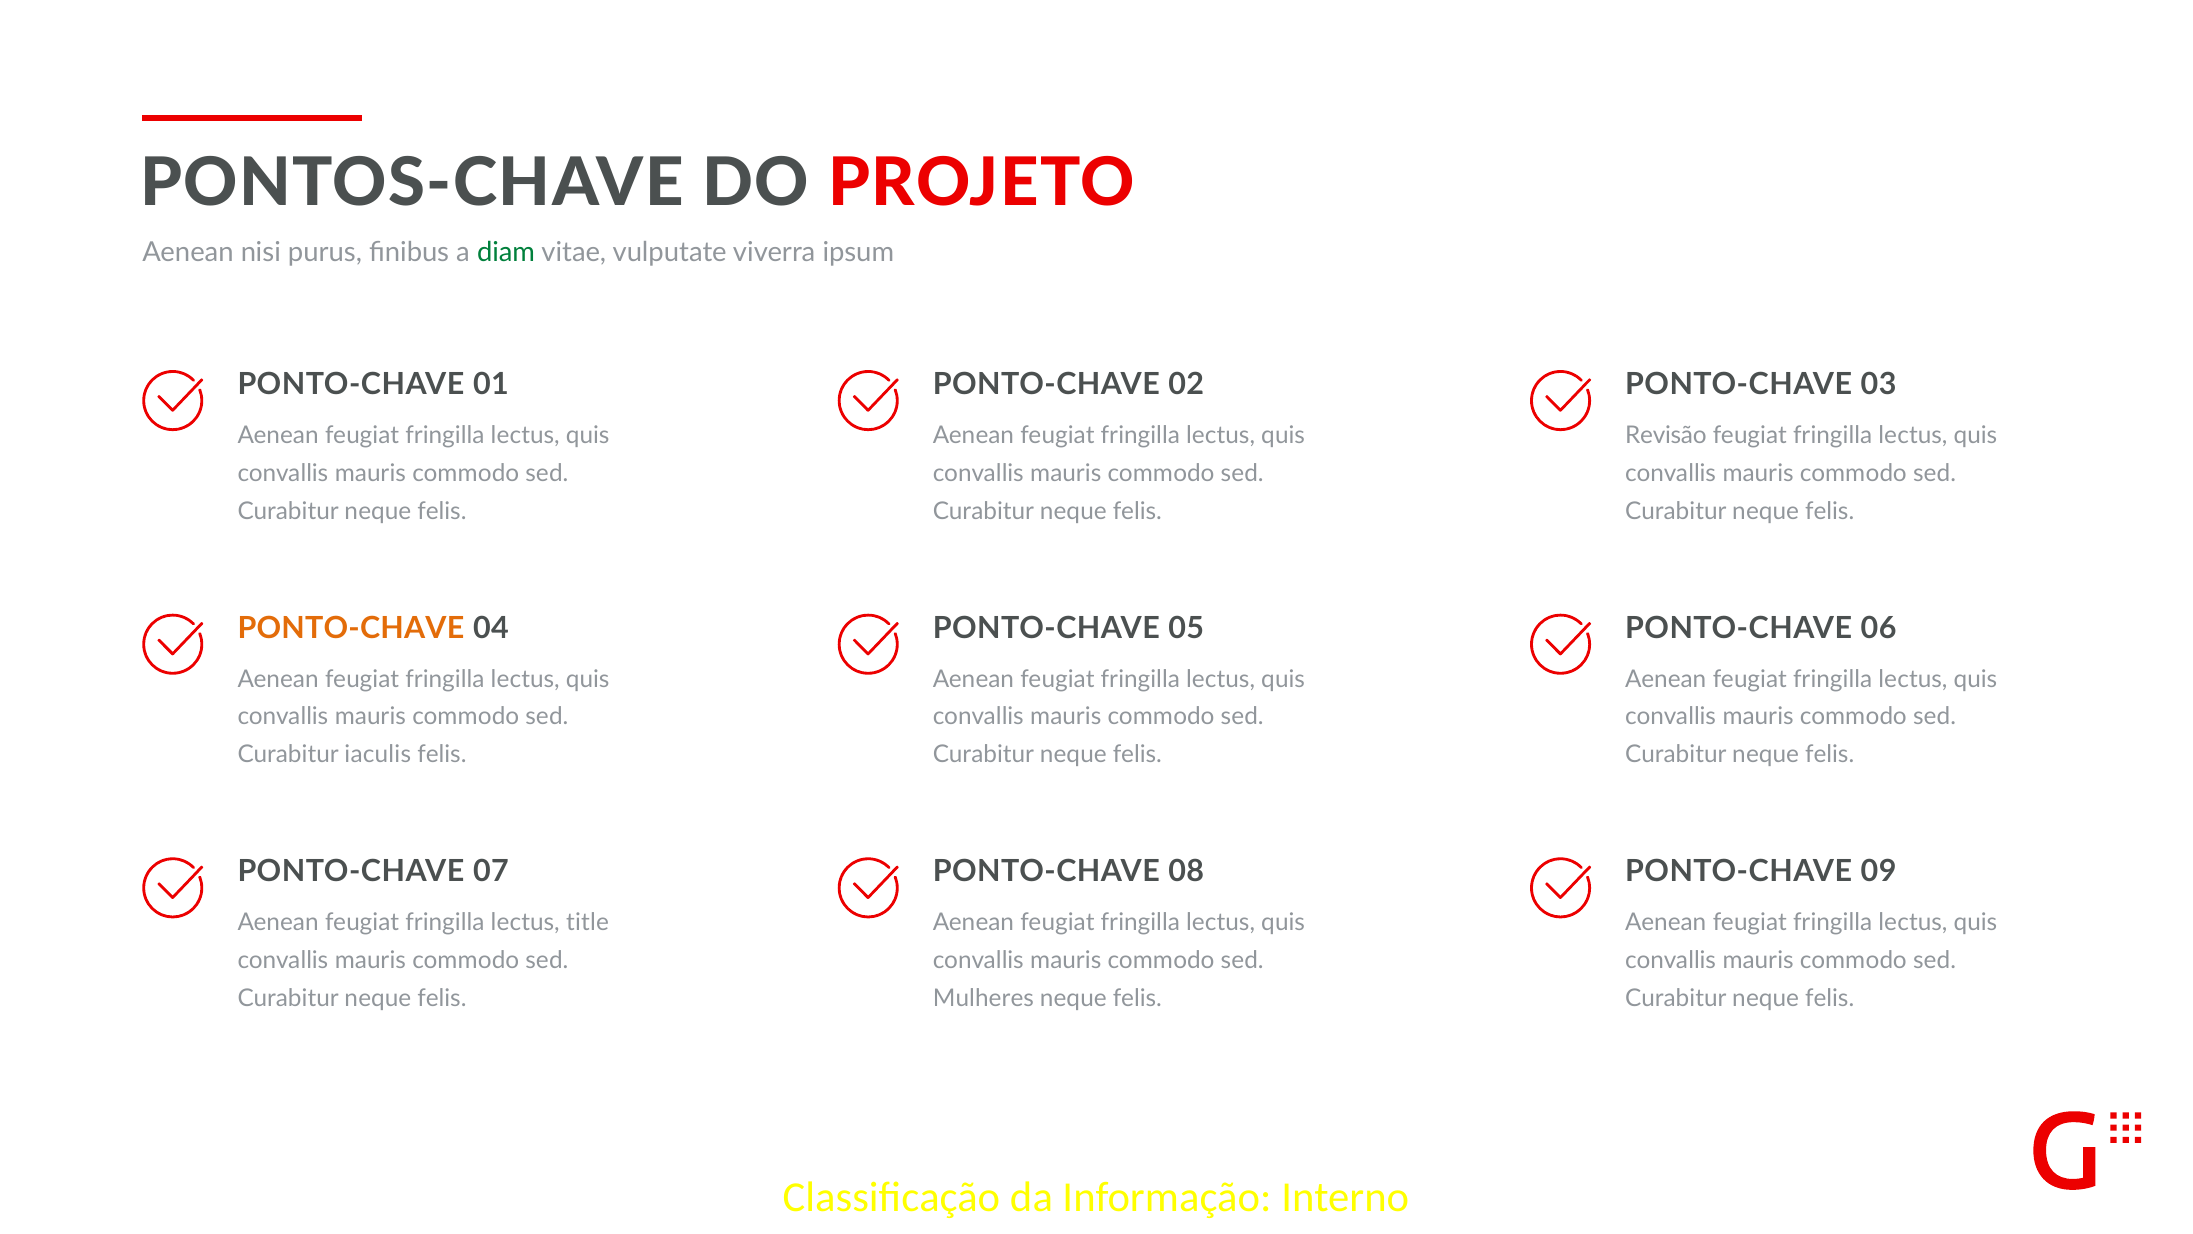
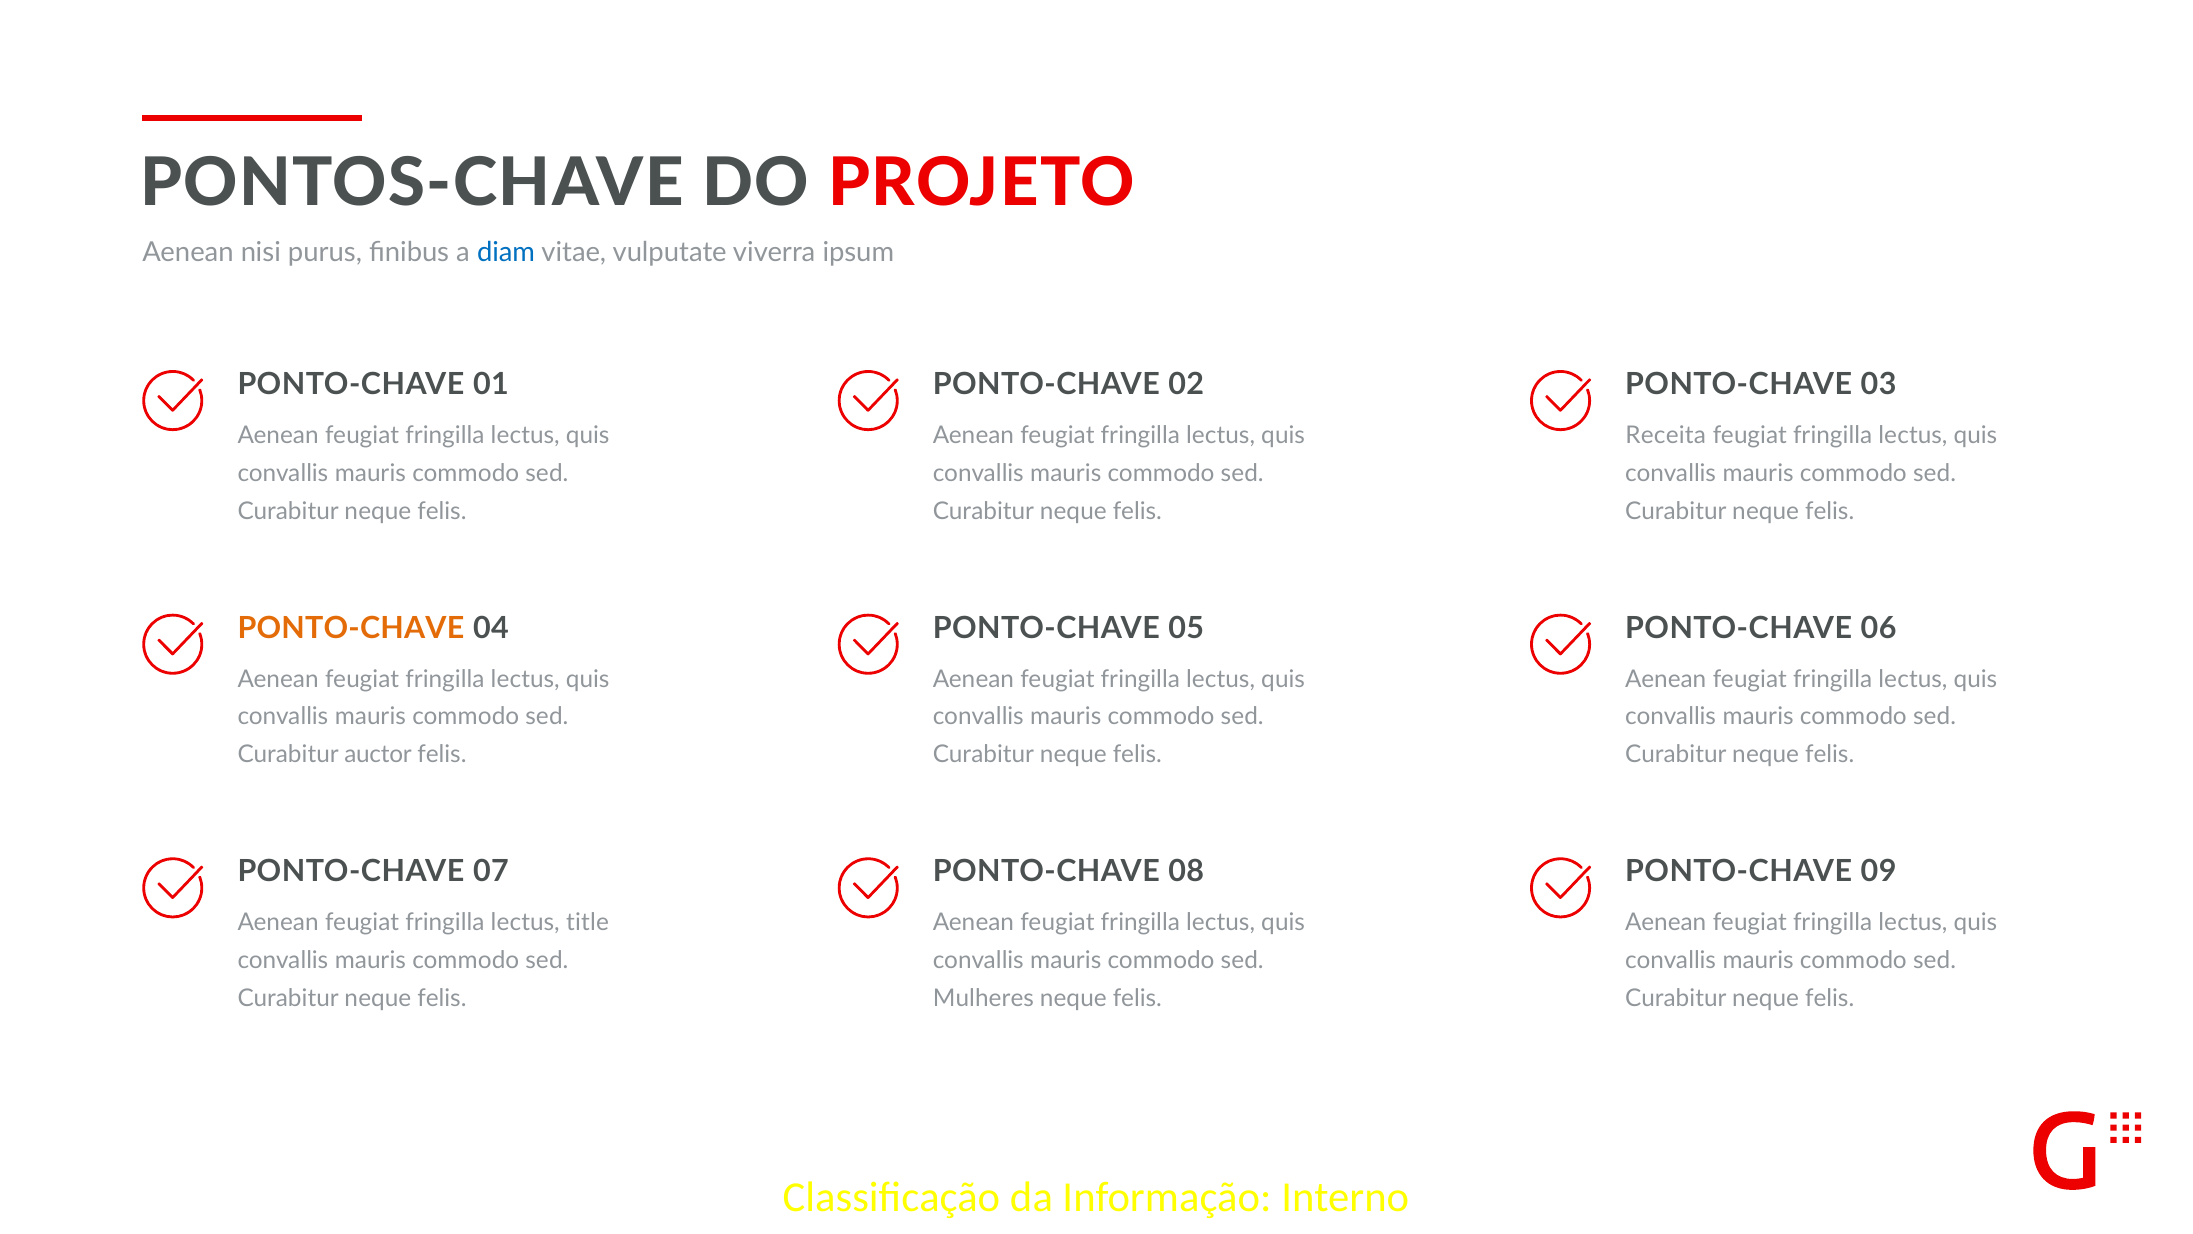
diam colour: green -> blue (506, 252)
Revisão: Revisão -> Receita (1666, 435)
iaculis: iaculis -> auctor (378, 755)
